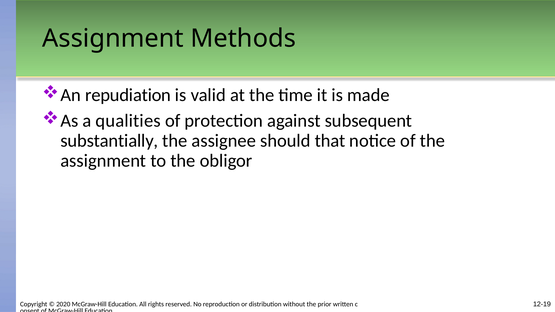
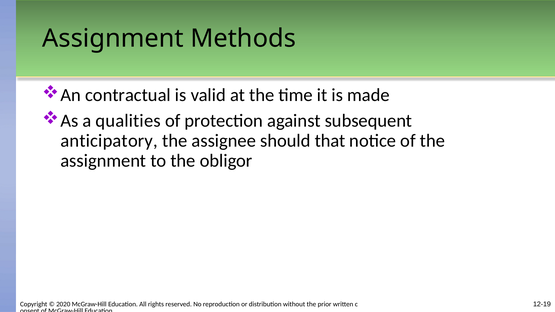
repudiation: repudiation -> contractual (128, 95)
substantially: substantially -> anticipatory (109, 141)
